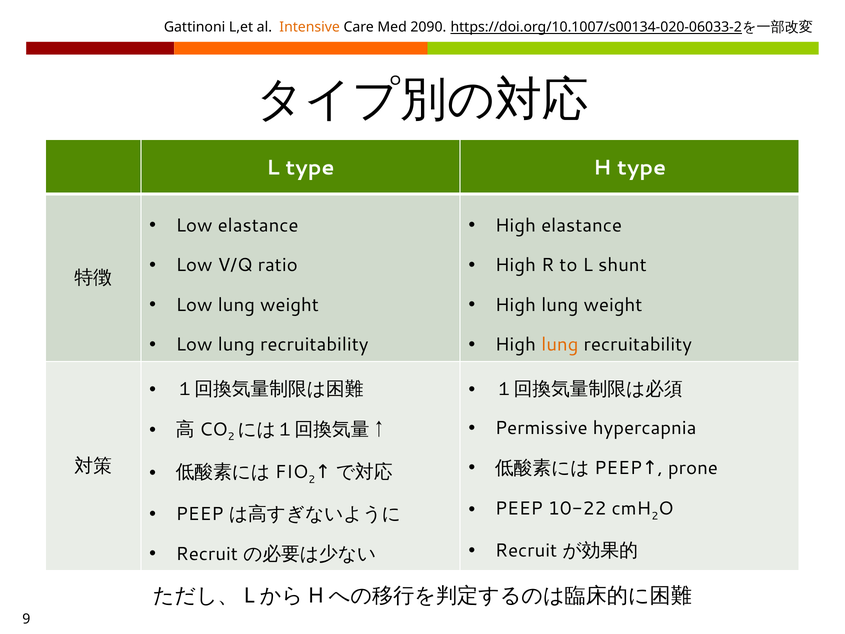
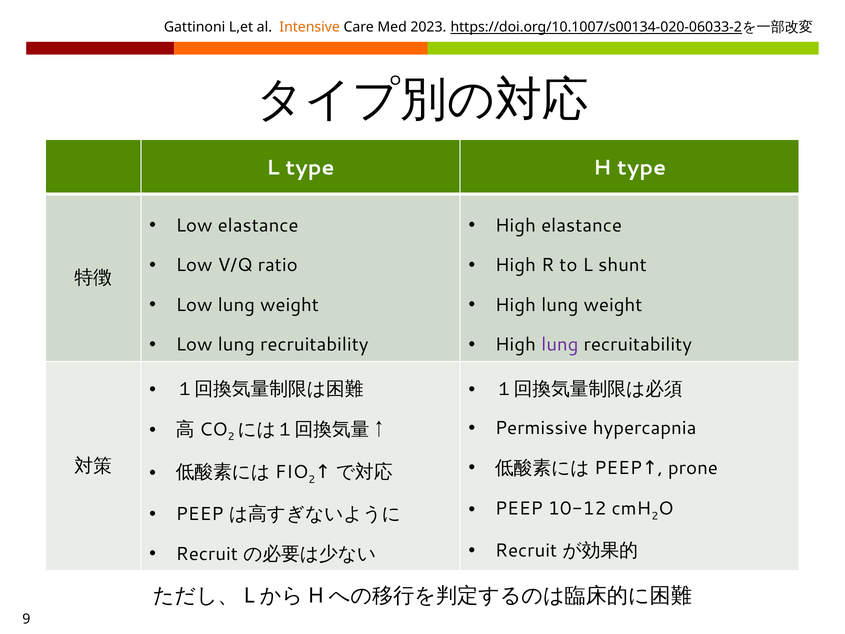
2090: 2090 -> 2023 (428, 27)
lung colour: orange -> purple (560, 345)
10-22: 10-22 -> 10-12 (577, 509)
